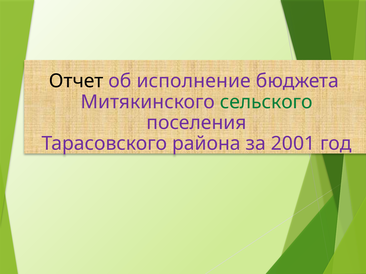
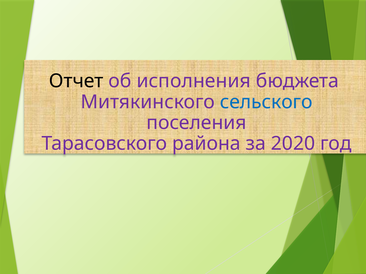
исполнение: исполнение -> исполнения (194, 81)
сельского colour: green -> blue (266, 102)
2001: 2001 -> 2020 (293, 144)
